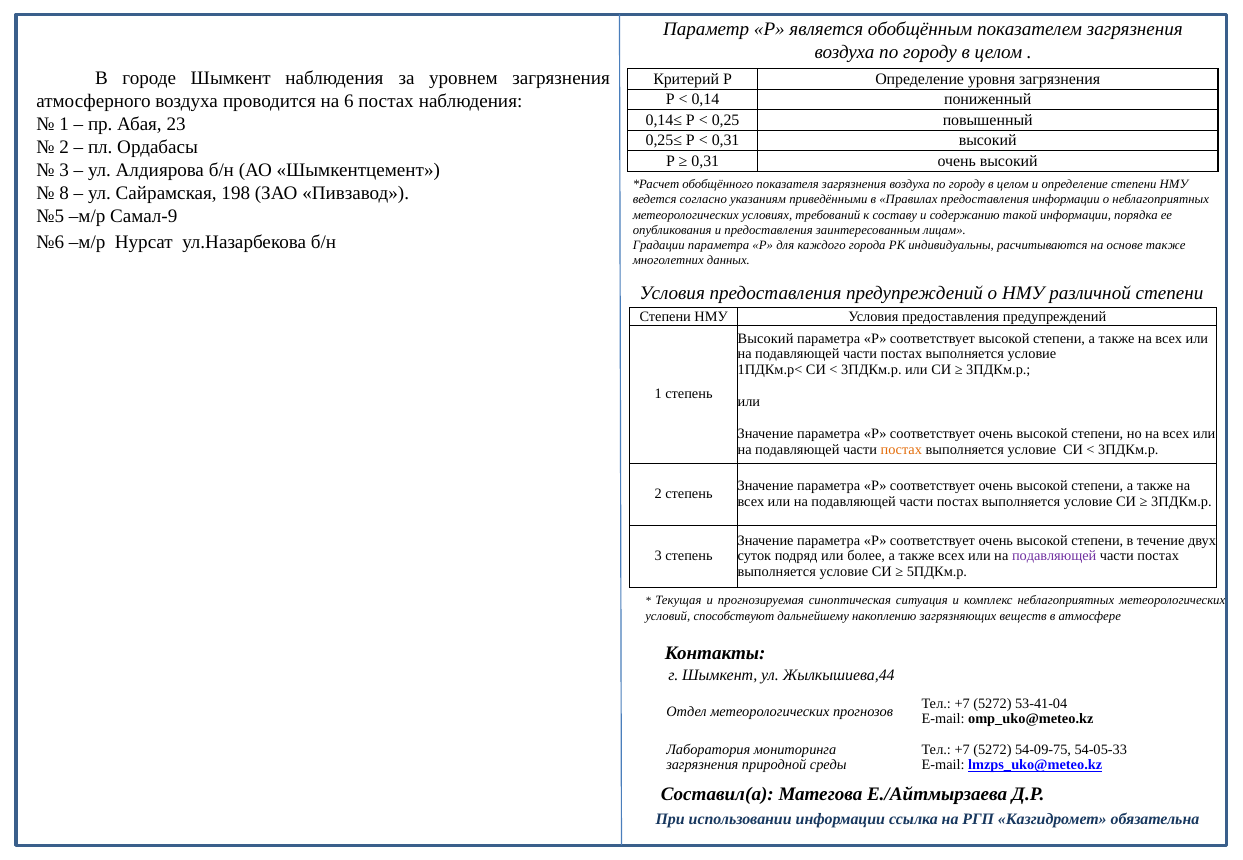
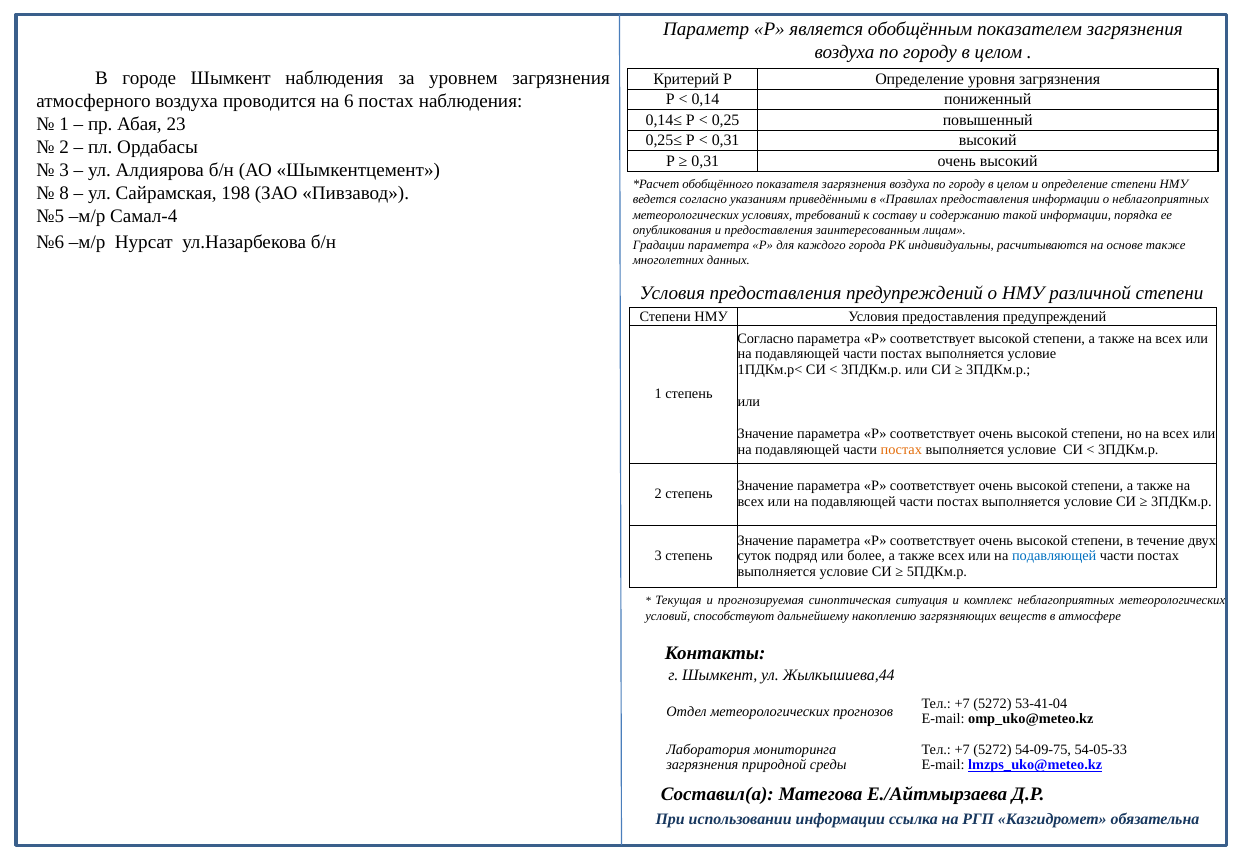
Самал-9: Самал-9 -> Самал-4 (144, 216)
Высокий: Высокий -> Согласно (766, 339)
подавляющей colour: purple -> blue (1054, 557)
